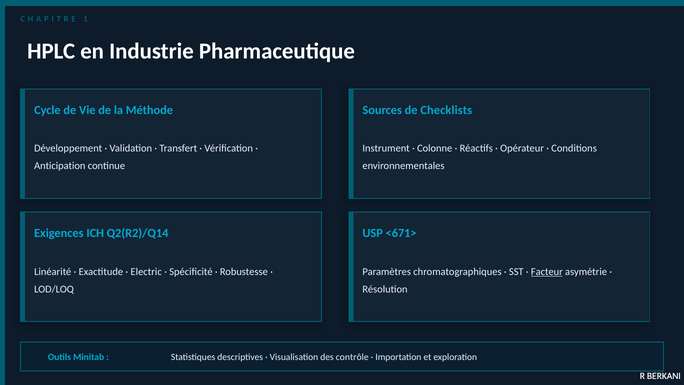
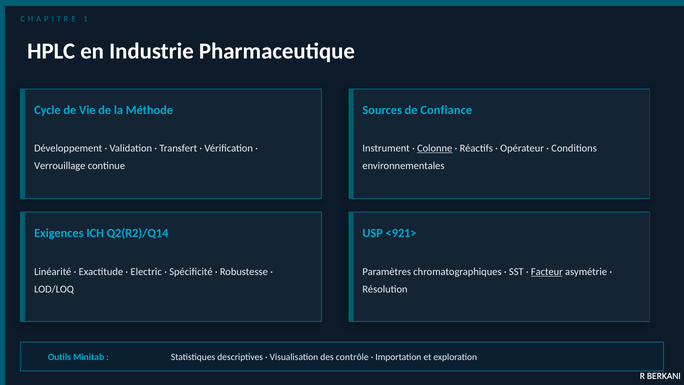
Checklists: Checklists -> Confiance (446, 110)
Colonne underline: none -> present (435, 148)
Anticipation: Anticipation -> Verrouillage (60, 166)
<671>: <671> -> <921> (401, 233)
